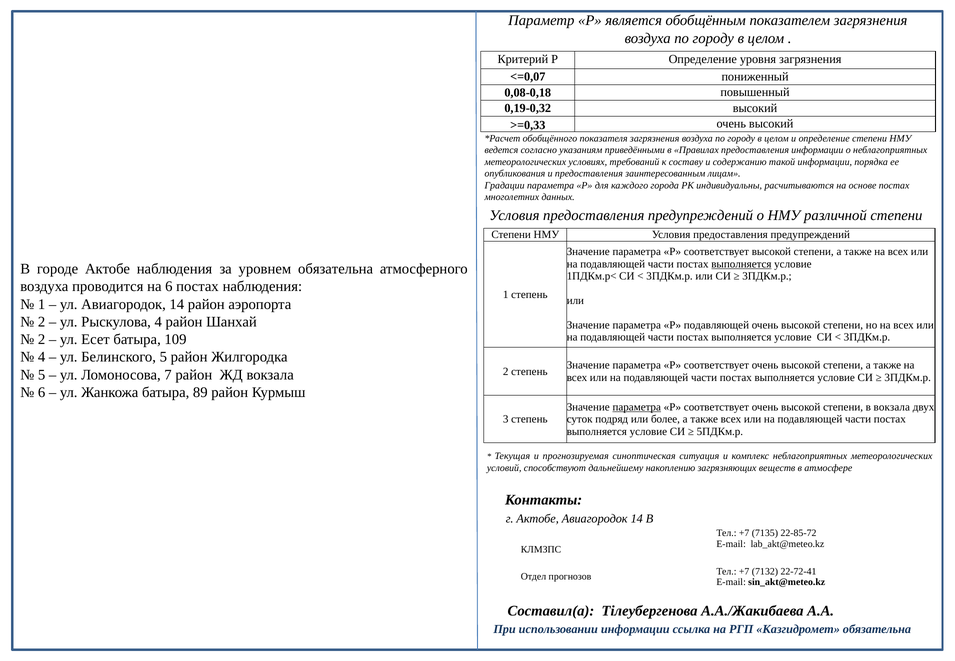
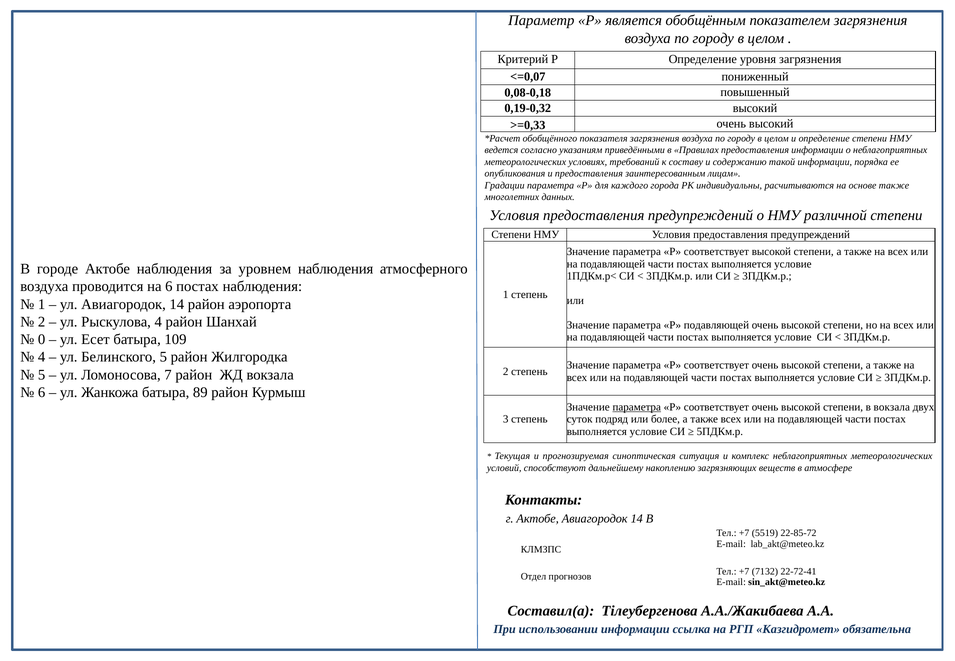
основе постах: постах -> также (894, 185)
выполняется underline: present -> none (741, 264)
уровнем обязательна: обязательна -> наблюдения (336, 269)
2: 2 -> 0 (42, 340)
7135: 7135 -> 5519 (765, 533)
